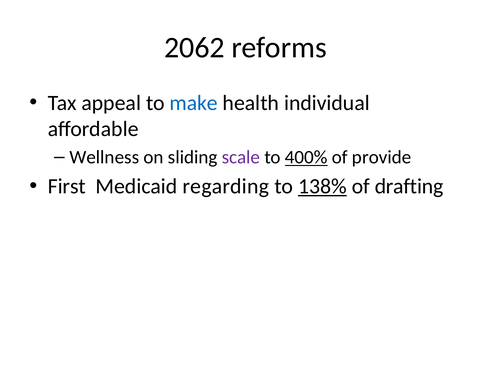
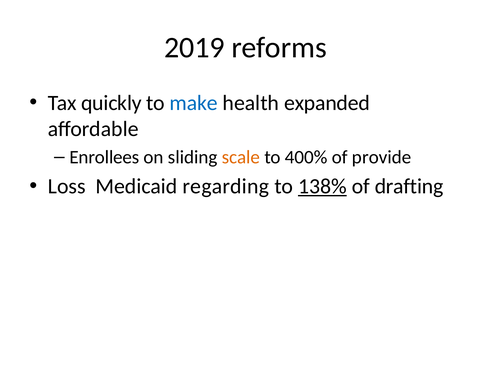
2062: 2062 -> 2019 (194, 48)
appeal: appeal -> quickly (111, 103)
individual: individual -> expanded (327, 103)
Wellness: Wellness -> Enrollees (104, 157)
scale colour: purple -> orange (241, 157)
400% underline: present -> none (306, 157)
First: First -> Loss (67, 187)
